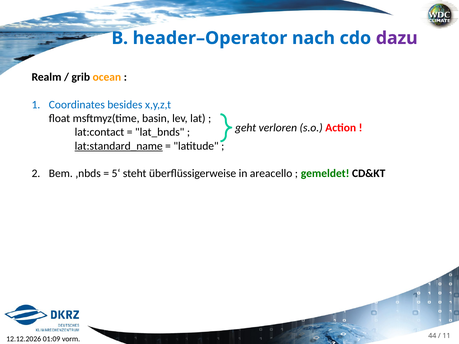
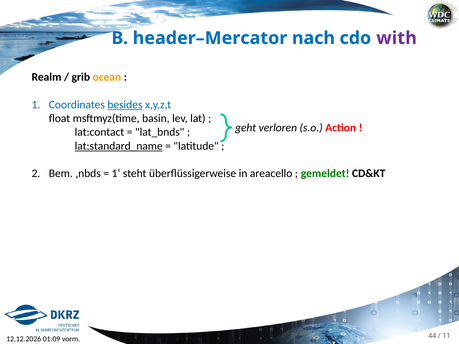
header–Operator: header–Operator -> header–Mercator (210, 38)
dazu: dazu -> with (397, 38)
besides underline: none -> present (125, 105)
5‘: 5‘ -> 1‘ (116, 174)
